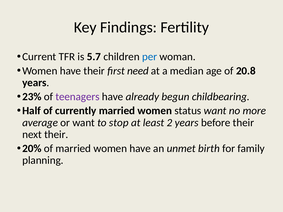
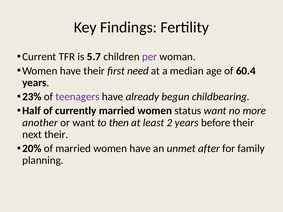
per colour: blue -> purple (150, 57)
20.8: 20.8 -> 60.4 (246, 71)
average: average -> another (40, 123)
stop: stop -> then (119, 123)
birth: birth -> after (209, 149)
